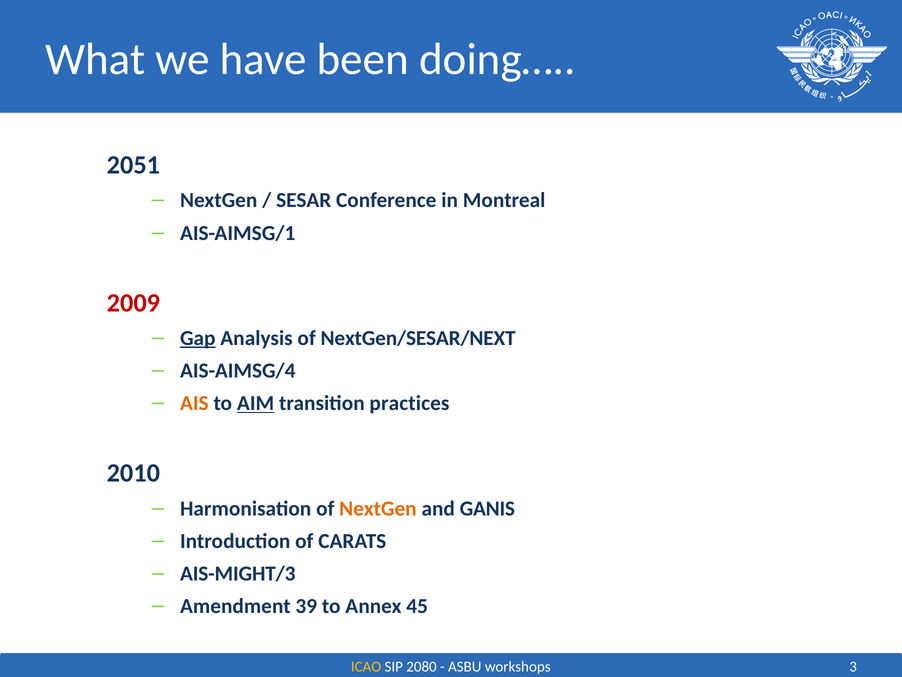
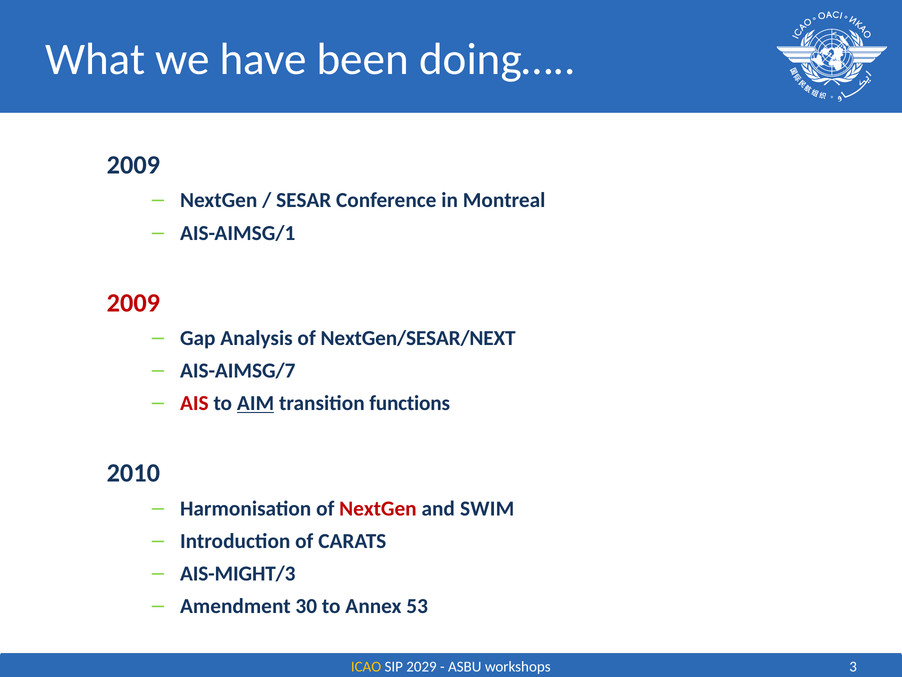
2051: 2051 -> 2009 (133, 165)
Gap underline: present -> none (198, 338)
AIS-AIMSG/4: AIS-AIMSG/4 -> AIS-AIMSG/7 (238, 370)
AIS colour: orange -> red (194, 403)
practices: practices -> functions (410, 403)
NextGen colour: orange -> red (378, 508)
GANIS: GANIS -> SWIM (487, 508)
39: 39 -> 30 (306, 606)
45: 45 -> 53 (417, 606)
2080: 2080 -> 2029 (422, 666)
